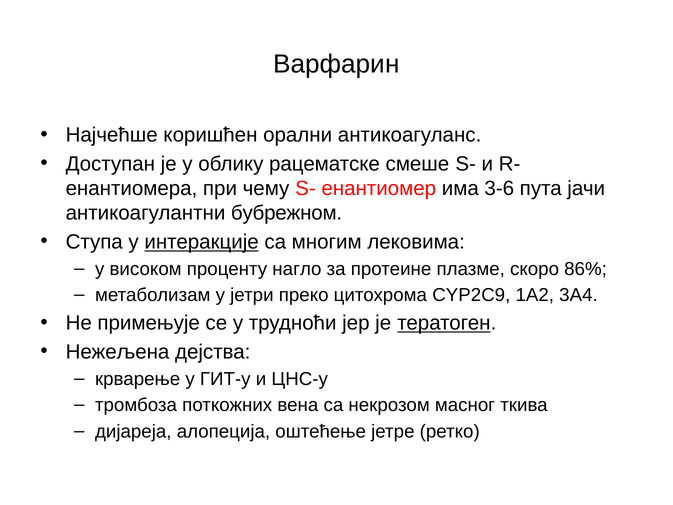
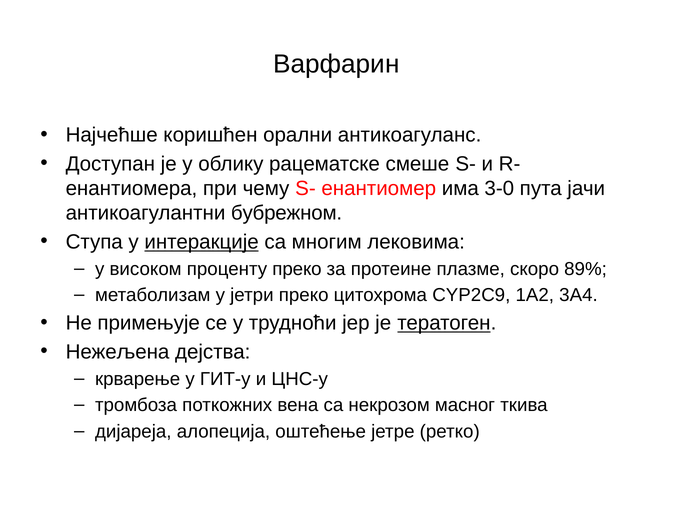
3-6: 3-6 -> 3-0 (499, 188)
проценту нагло: нагло -> преко (297, 269)
86%: 86% -> 89% (586, 269)
